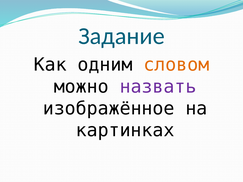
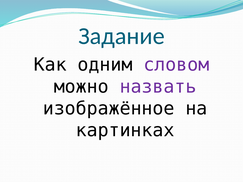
словом colour: orange -> purple (176, 65)
